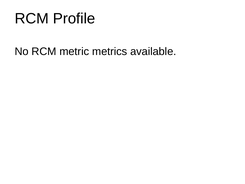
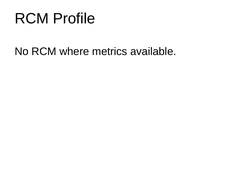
metric: metric -> where (74, 51)
